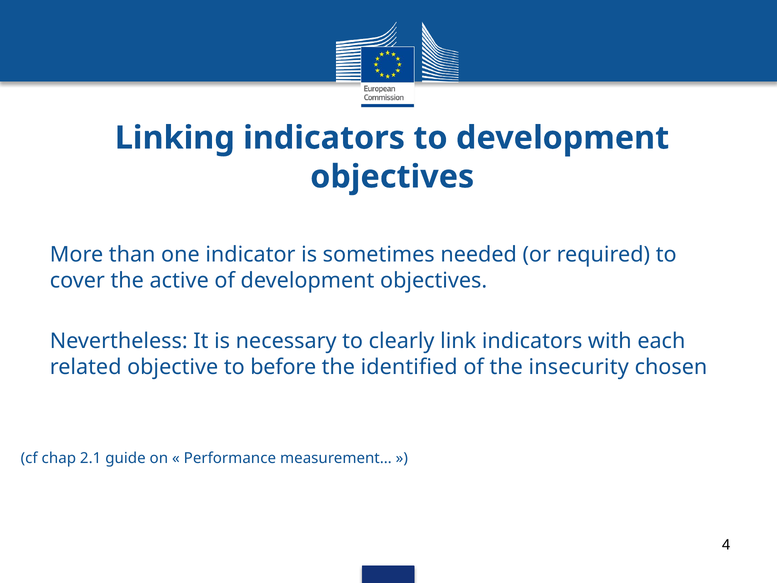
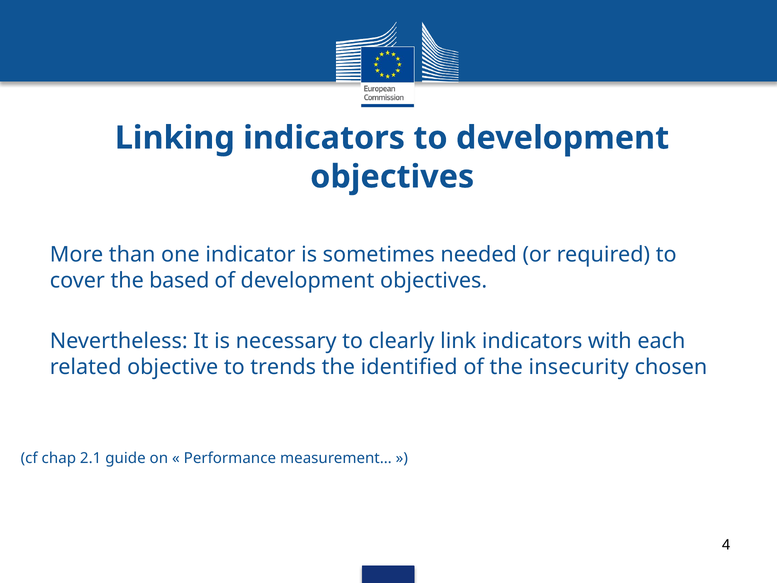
active: active -> based (179, 281)
before: before -> trends (283, 367)
